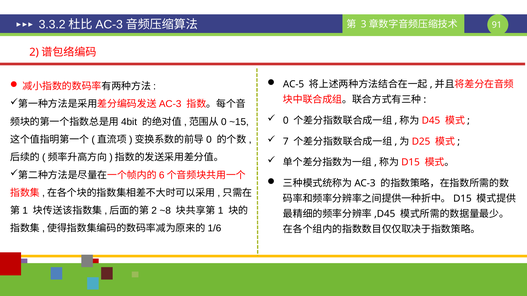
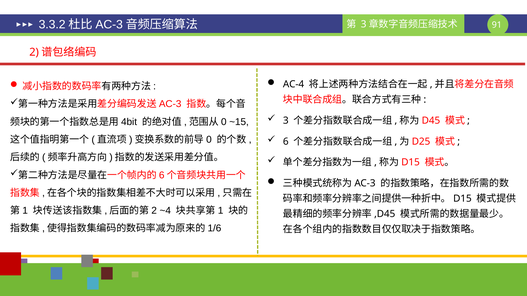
AC-5: AC-5 -> AC-4 (294, 84)
0: 0 -> 3 (286, 121)
7: 7 -> 6 (286, 142)
~8: ~8 -> ~4 (165, 211)
